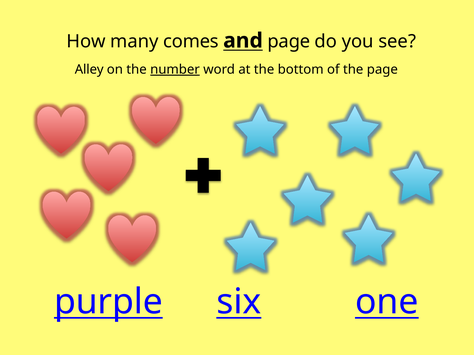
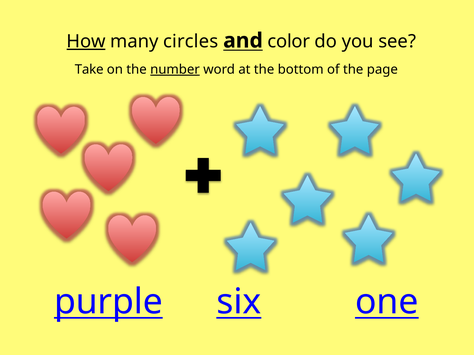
How underline: none -> present (86, 42)
comes: comes -> circles (191, 42)
and page: page -> color (289, 42)
Alley: Alley -> Take (89, 70)
